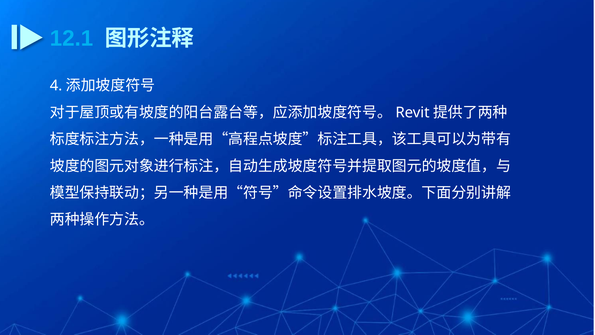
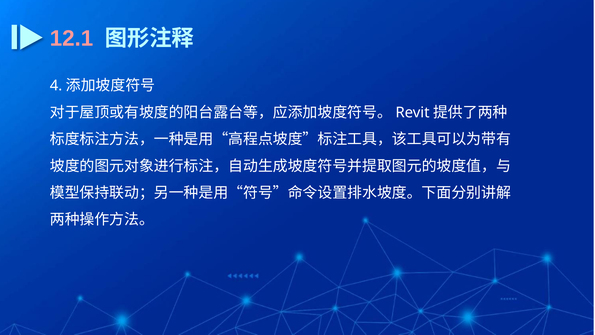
12.1 colour: light blue -> pink (71, 38)
